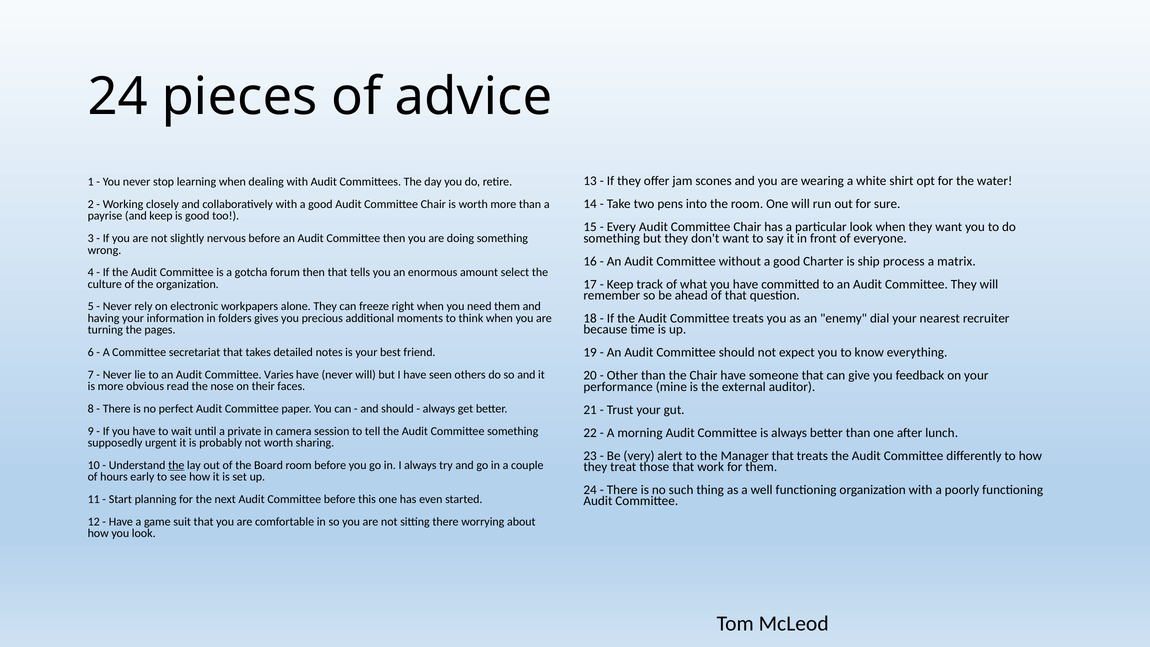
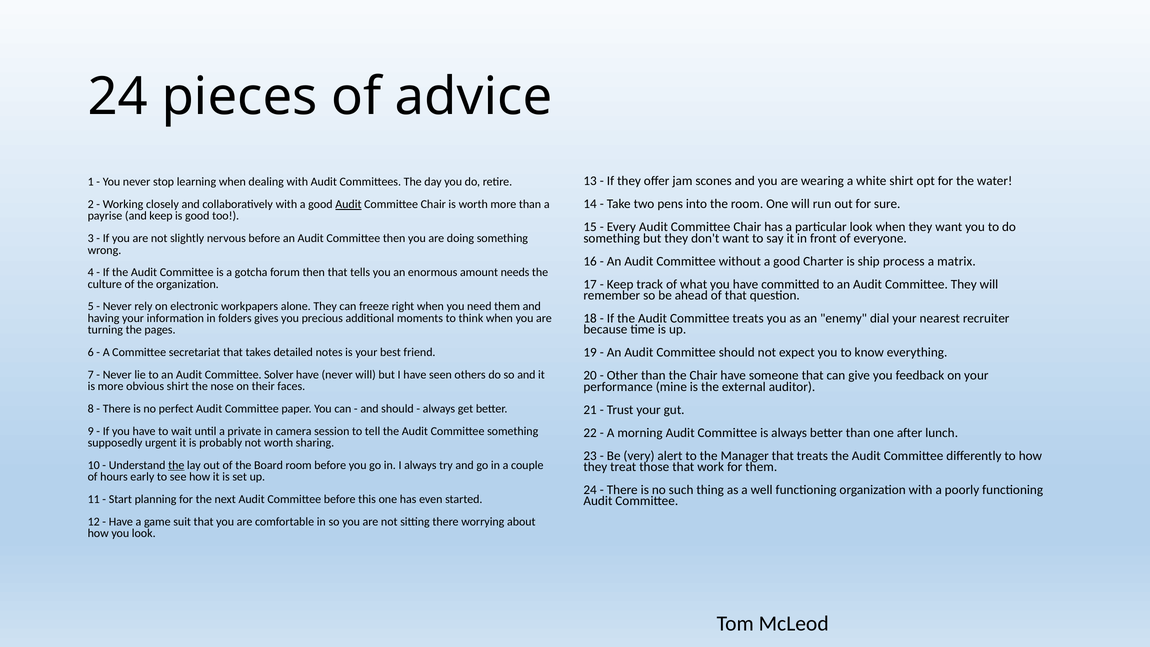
Audit underline: none -> present (348, 204)
select: select -> needs (515, 272)
Varies: Varies -> Solver (279, 375)
obvious read: read -> shirt (178, 386)
